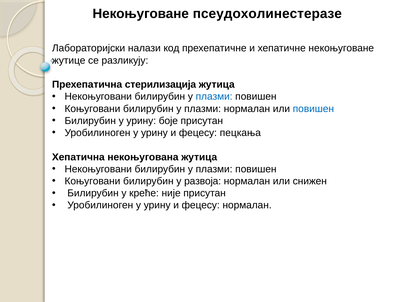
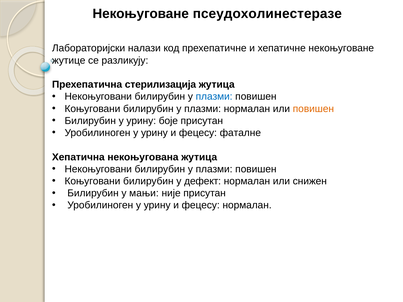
повишен colour: blue -> orange (313, 109)
пецкања: пецкања -> фаталне (240, 133)
развоја: развоја -> дефект (203, 181)
креће: креће -> мањи (144, 193)
